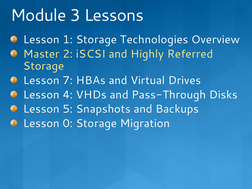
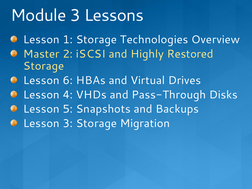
Referred: Referred -> Restored (190, 54)
7: 7 -> 6 (68, 80)
Lesson 0: 0 -> 3 (68, 123)
